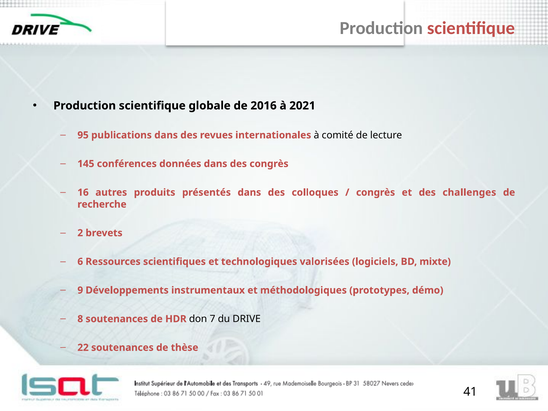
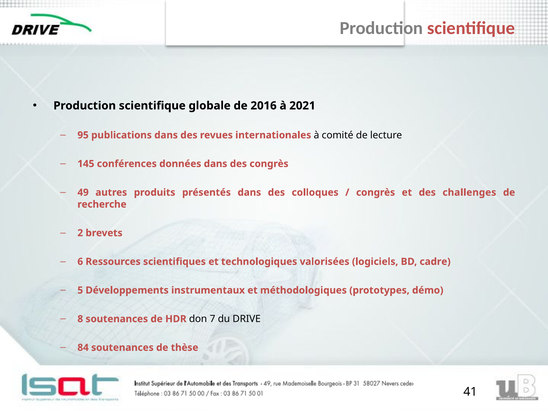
16: 16 -> 49 (83, 192)
mixte: mixte -> cadre (435, 262)
9: 9 -> 5 (80, 290)
22: 22 -> 84 (83, 348)
